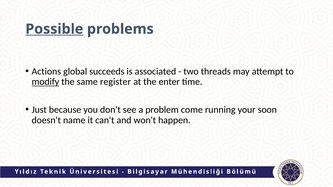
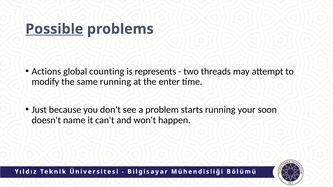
succeeds: succeeds -> counting (107, 71)
associated: associated -> represents (155, 71)
modify underline: present -> none (45, 82)
same register: register -> running (115, 82)
come: come -> starts (192, 110)
